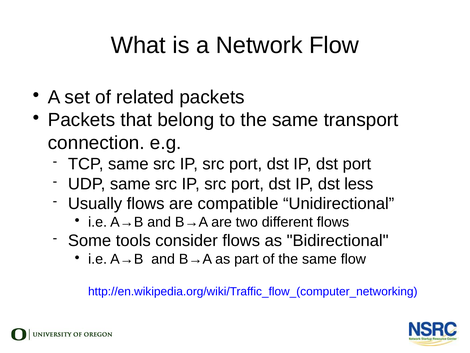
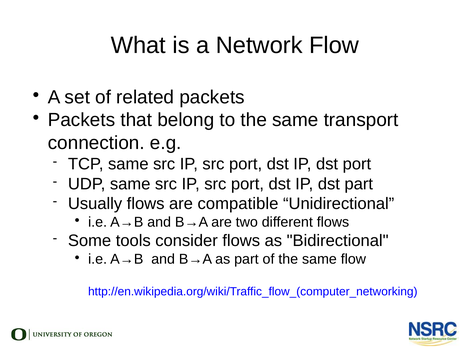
dst less: less -> part (359, 184)
